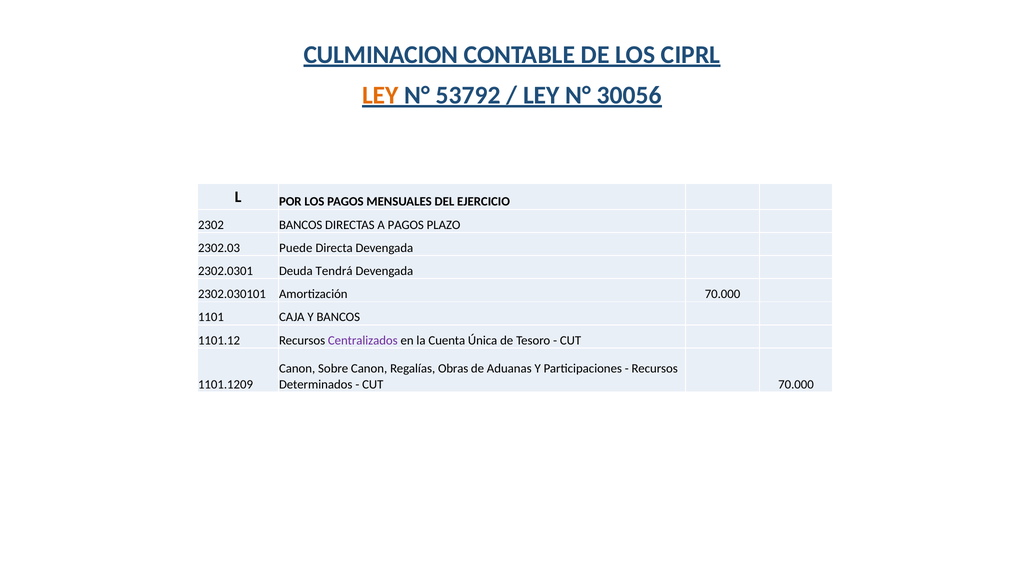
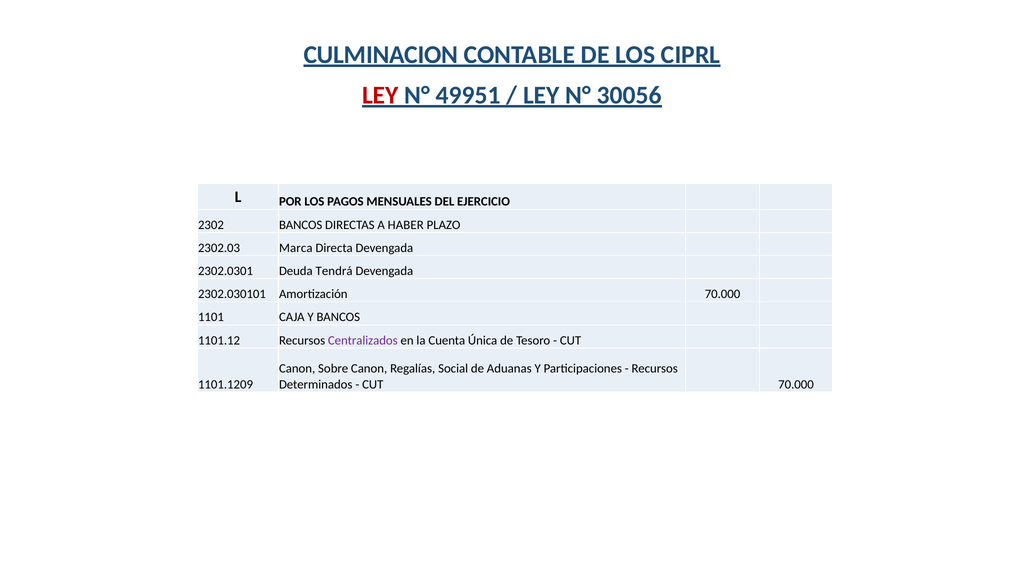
LEY colour: orange -> red (380, 95)
53792: 53792 -> 49951 (468, 95)
A PAGOS: PAGOS -> HABER (406, 225)
Puede: Puede -> Marca (296, 248)
Obras: Obras -> Social (453, 369)
